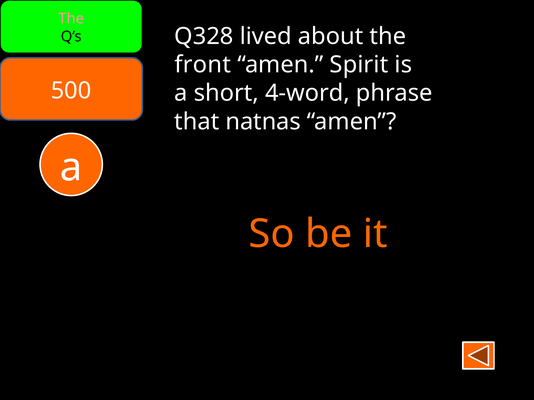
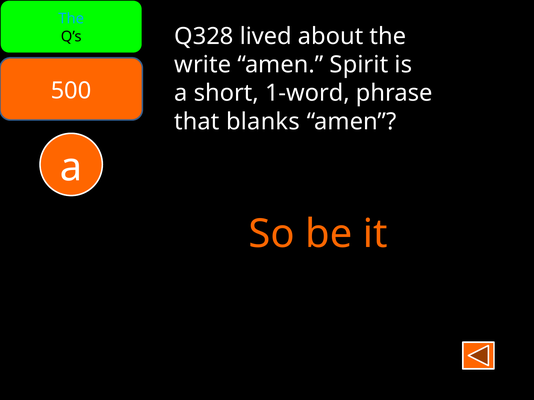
The colour: pink -> light blue (71, 19)
front: front -> write (203, 65)
4-word: 4-word -> 1-word (307, 93)
natnas: natnas -> blanks (263, 122)
